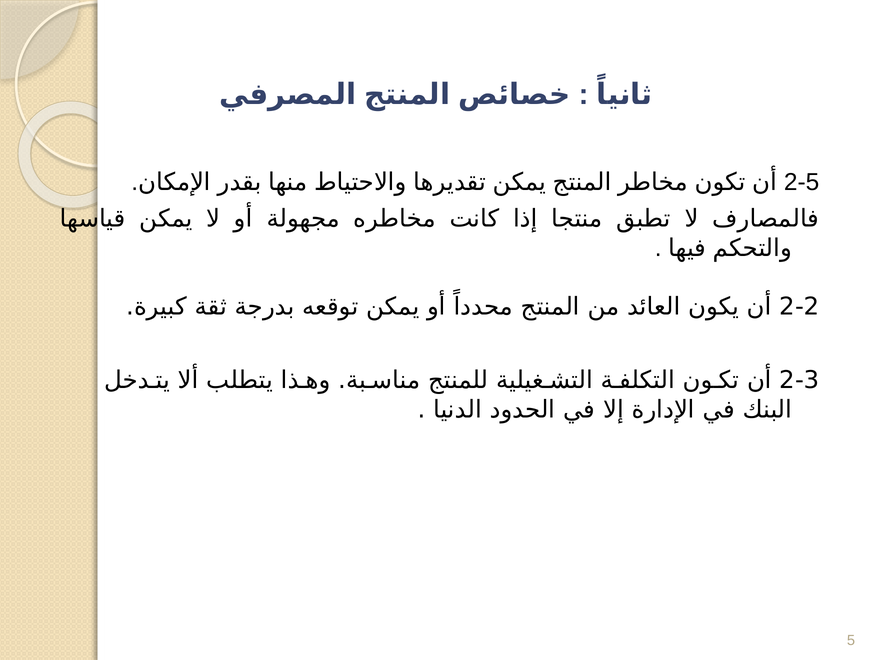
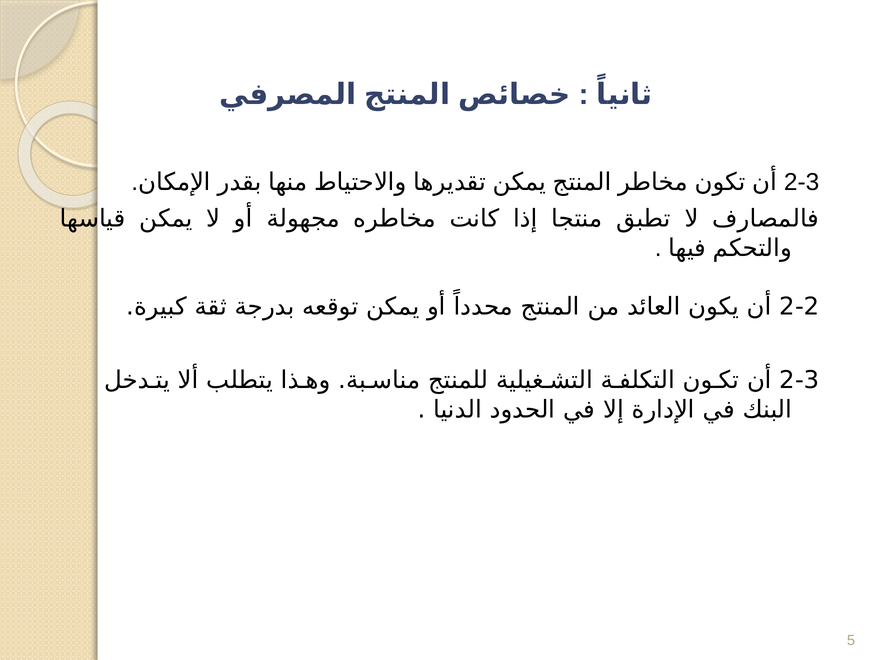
2-5: 2-5 -> 2-3 (802, 182)
